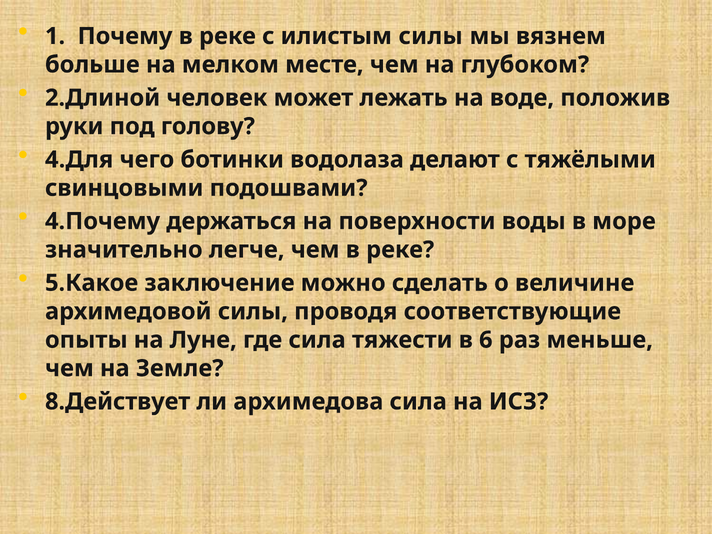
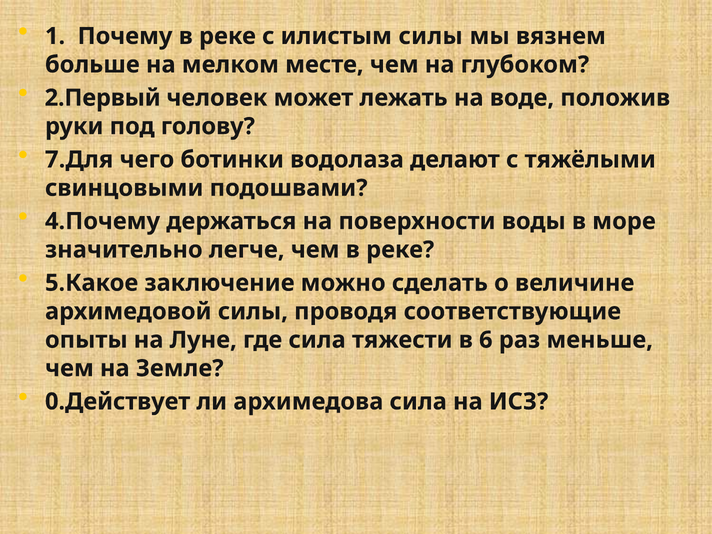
2.Длиной: 2.Длиной -> 2.Первый (103, 98)
4.Для: 4.Для -> 7.Для (79, 160)
8.Действует: 8.Действует -> 0.Действует (118, 402)
